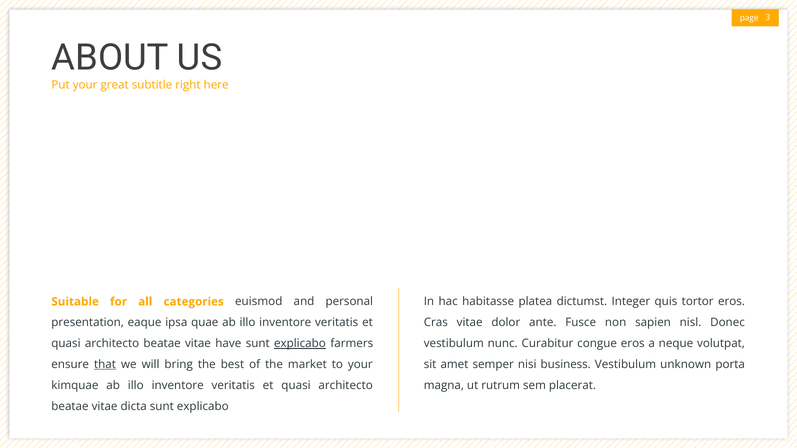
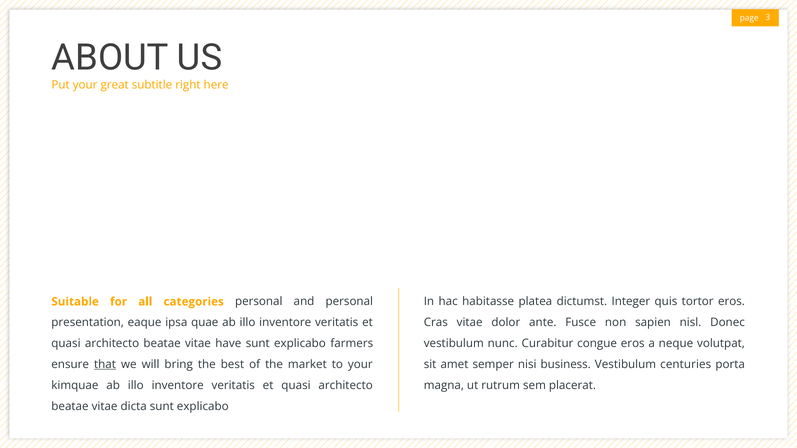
categories euismod: euismod -> personal (259, 302)
explicabo underline: present -> none (300, 344)
unknown: unknown -> centuries (686, 365)
